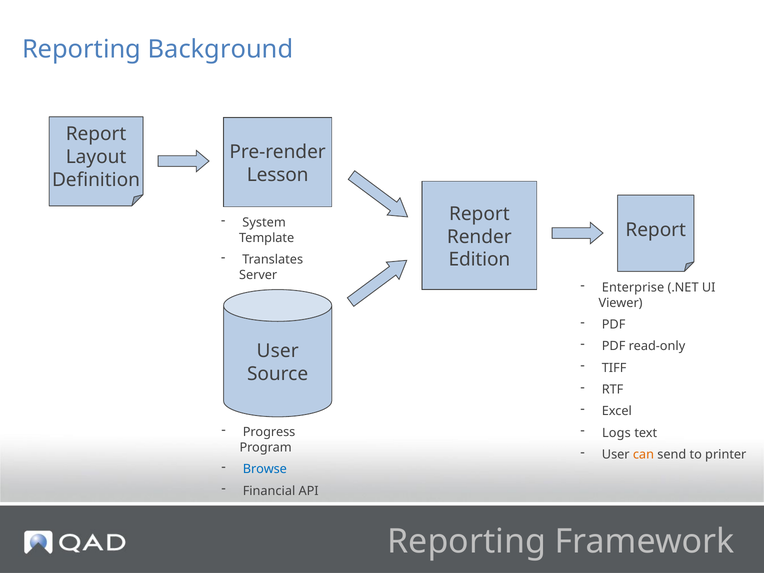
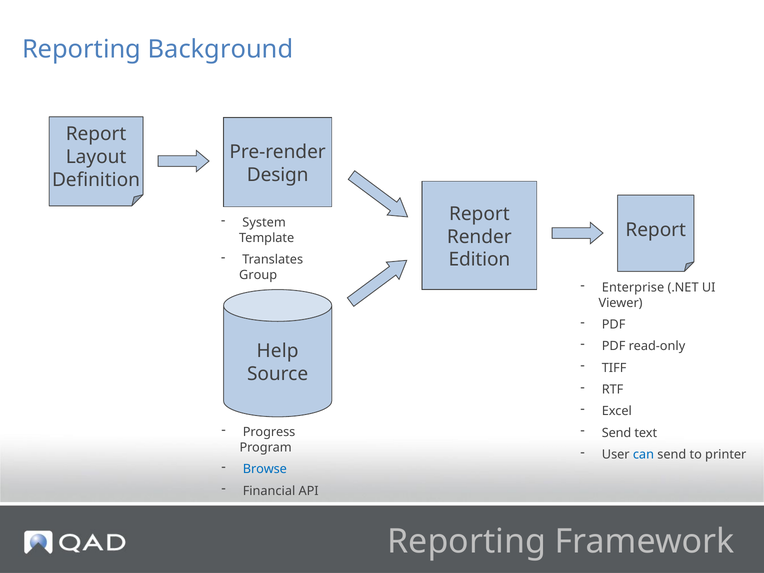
Lesson: Lesson -> Design (278, 175)
Server: Server -> Group (258, 275)
User: User -> Help (278, 351)
Logs: Logs -> Send (617, 433)
can colour: orange -> blue (643, 454)
